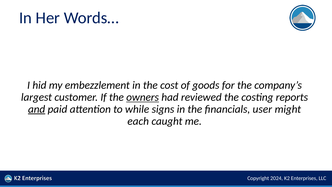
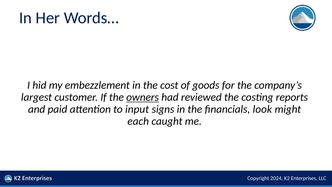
and underline: present -> none (37, 109)
while: while -> input (137, 109)
user: user -> look (262, 109)
